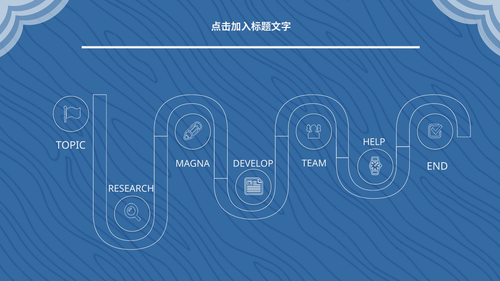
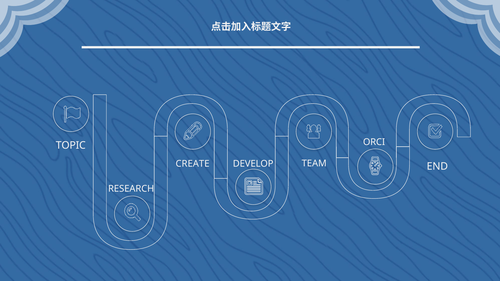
HELP: HELP -> ORCI (374, 142)
MAGNA: MAGNA -> CREATE (193, 164)
